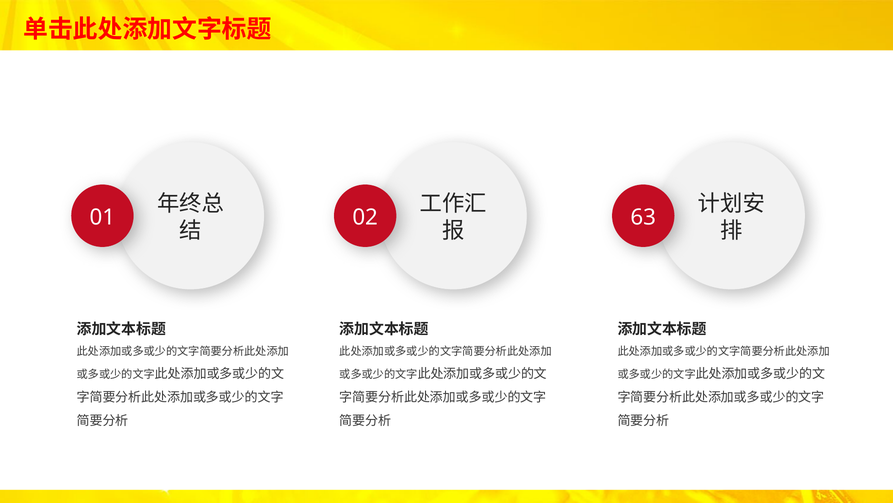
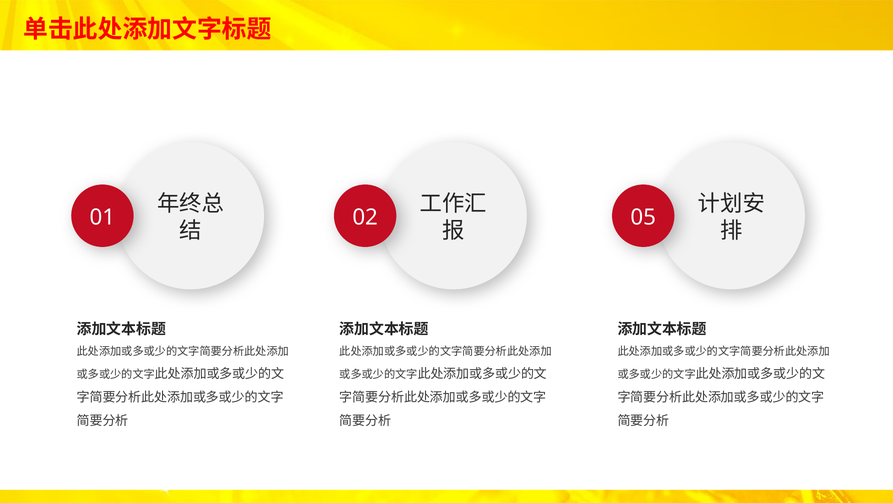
63: 63 -> 05 (643, 217)
